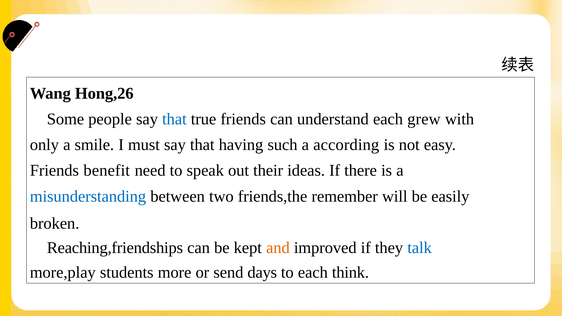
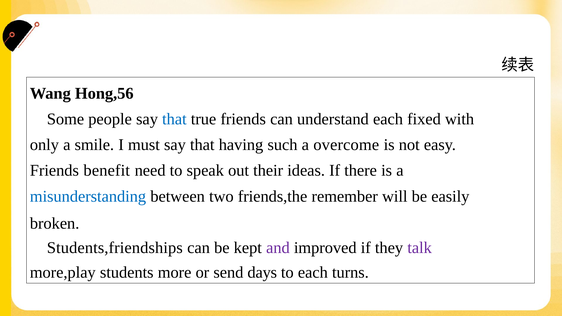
Hong,26: Hong,26 -> Hong,56 (104, 93)
grew: grew -> fixed (424, 119)
according: according -> overcome (346, 145)
Reaching,friendships: Reaching,friendships -> Students,friendships (115, 248)
and colour: orange -> purple (278, 248)
talk colour: blue -> purple (420, 248)
think: think -> turns (350, 272)
